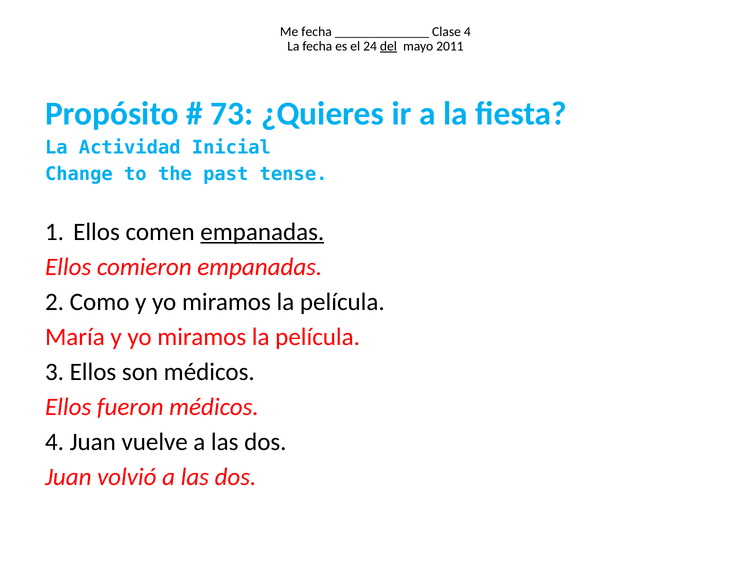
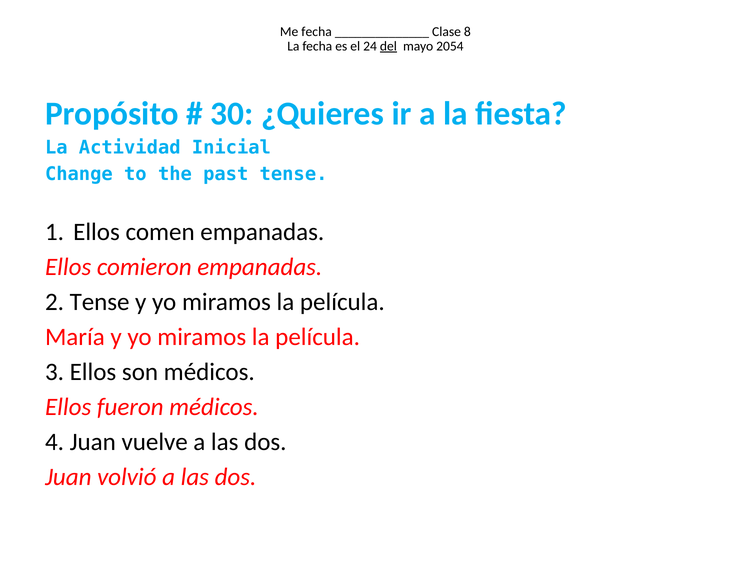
Clase 4: 4 -> 8 (467, 32)
2011: 2011 -> 2054 (450, 46)
73: 73 -> 30 (232, 114)
empanadas underline: present -> none (262, 232)
2 Como: Como -> Tense (100, 302)
